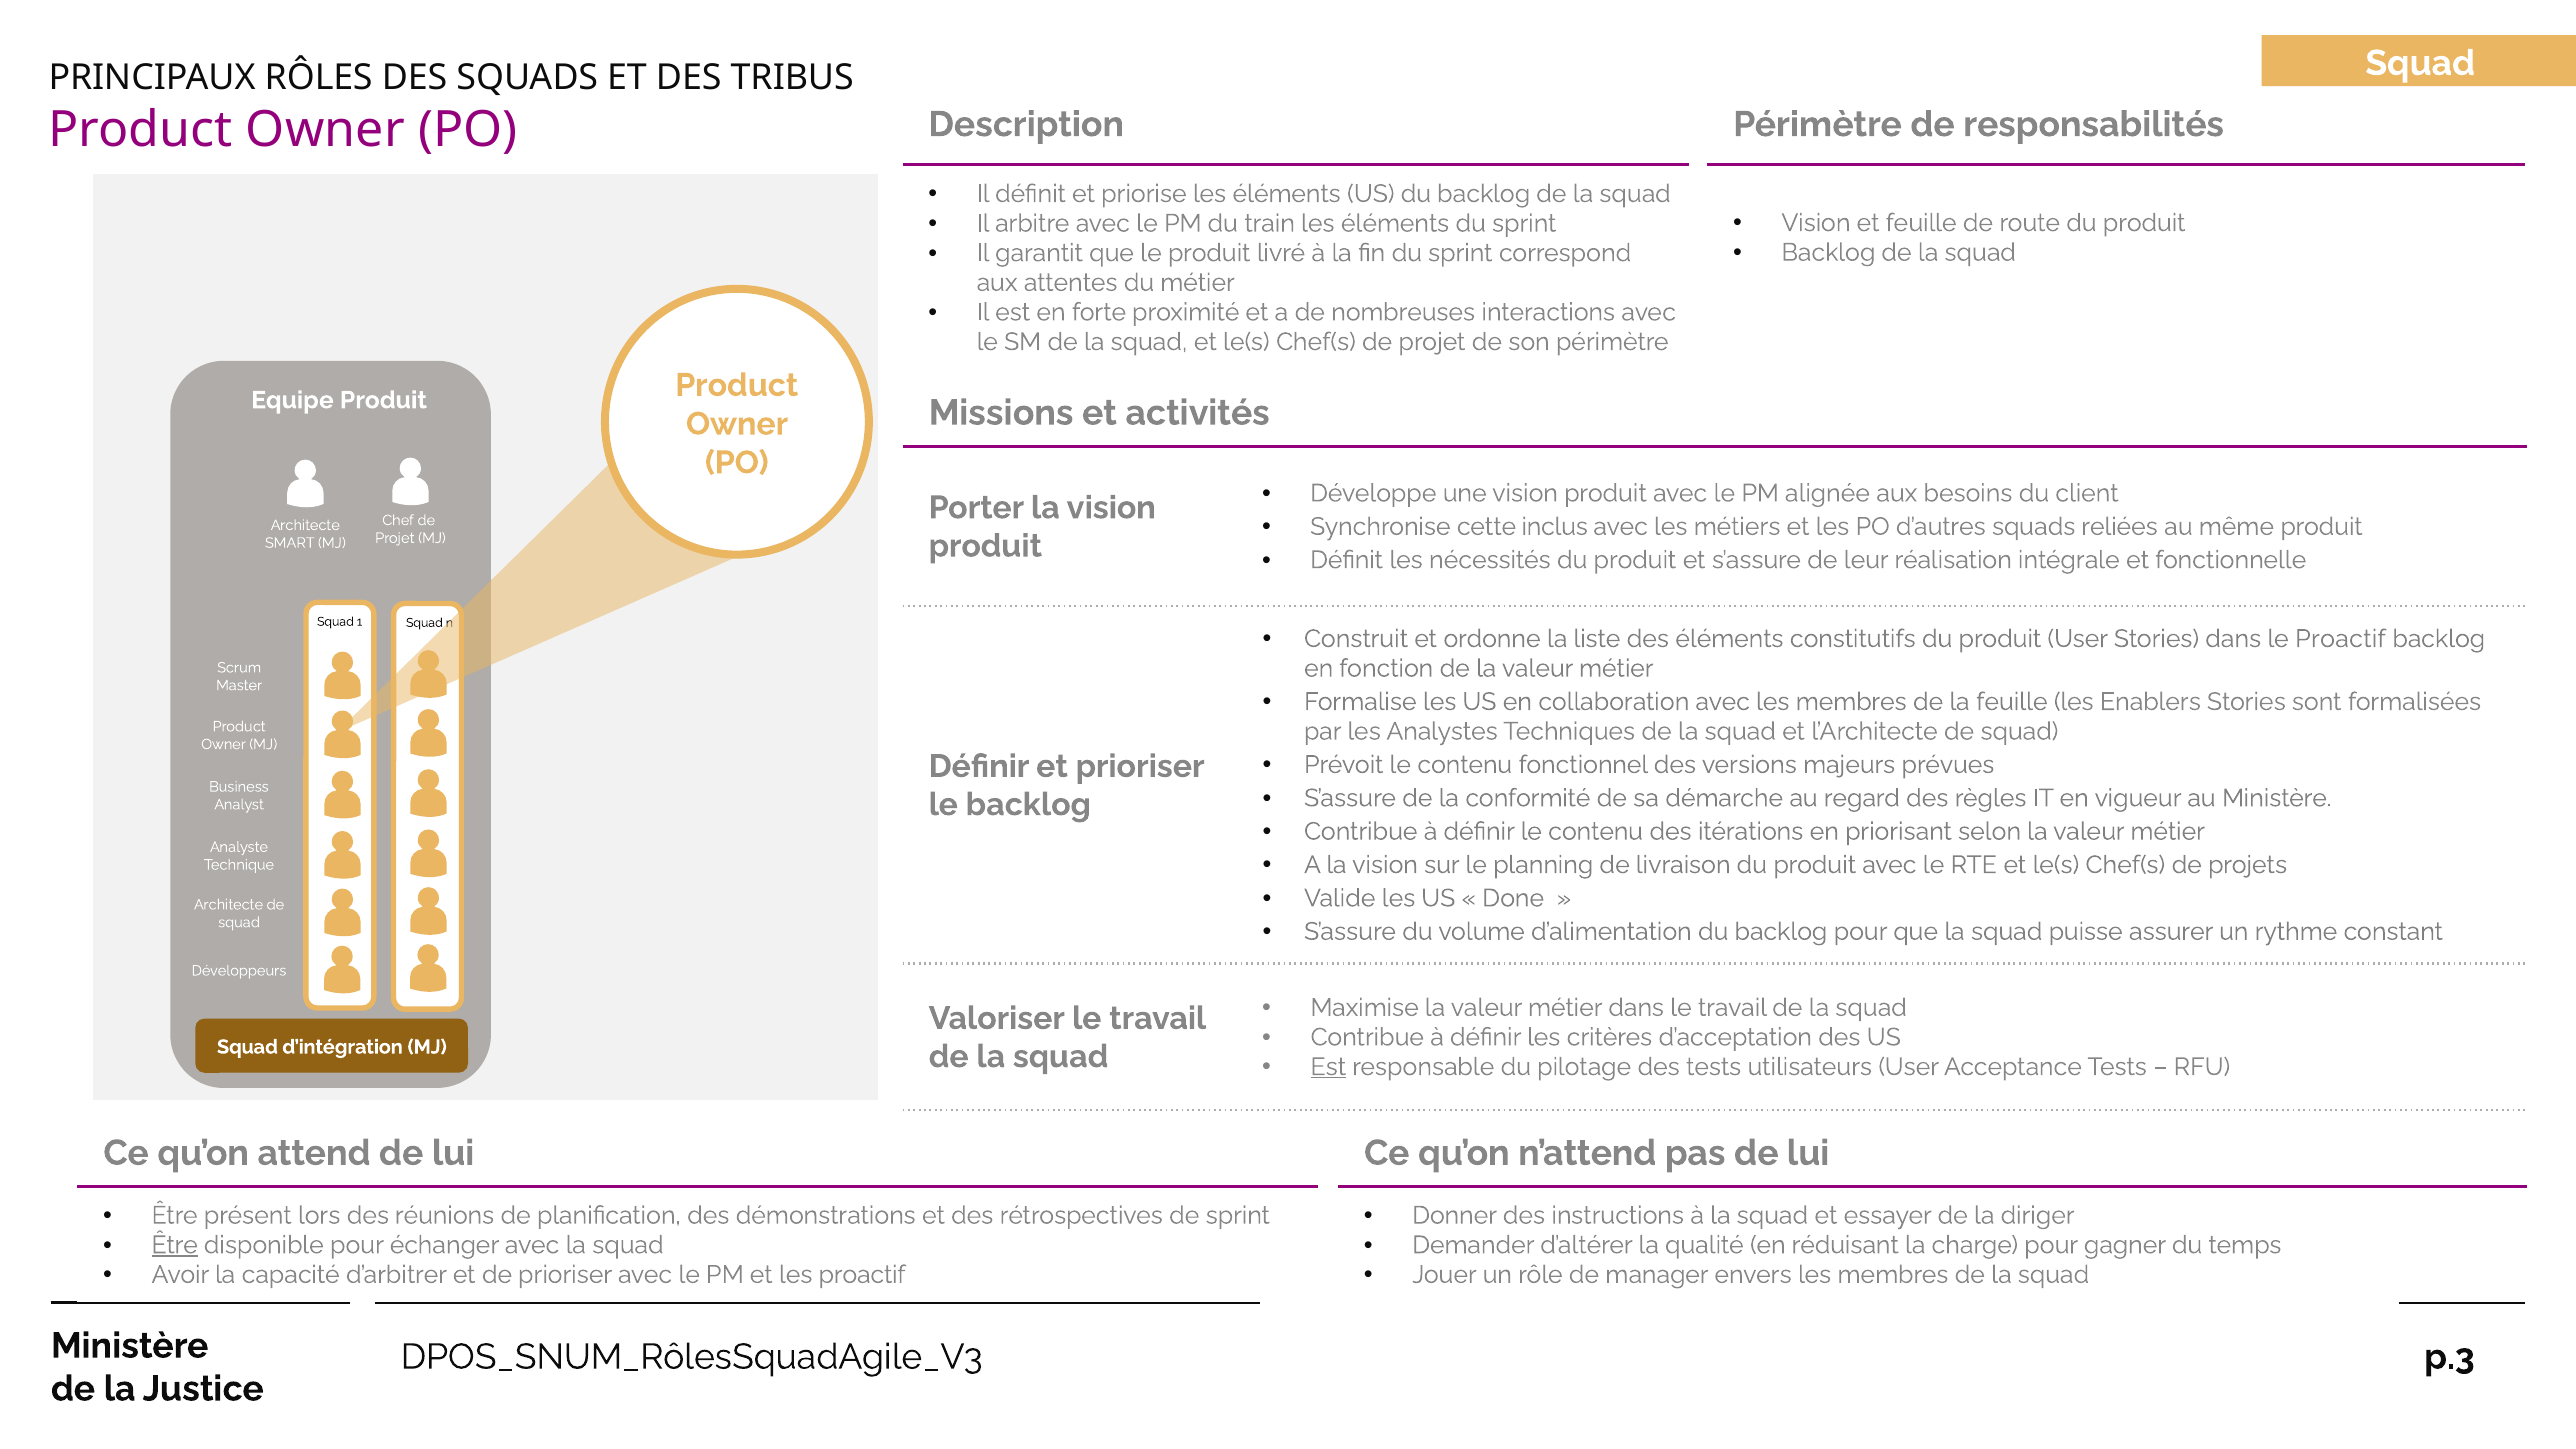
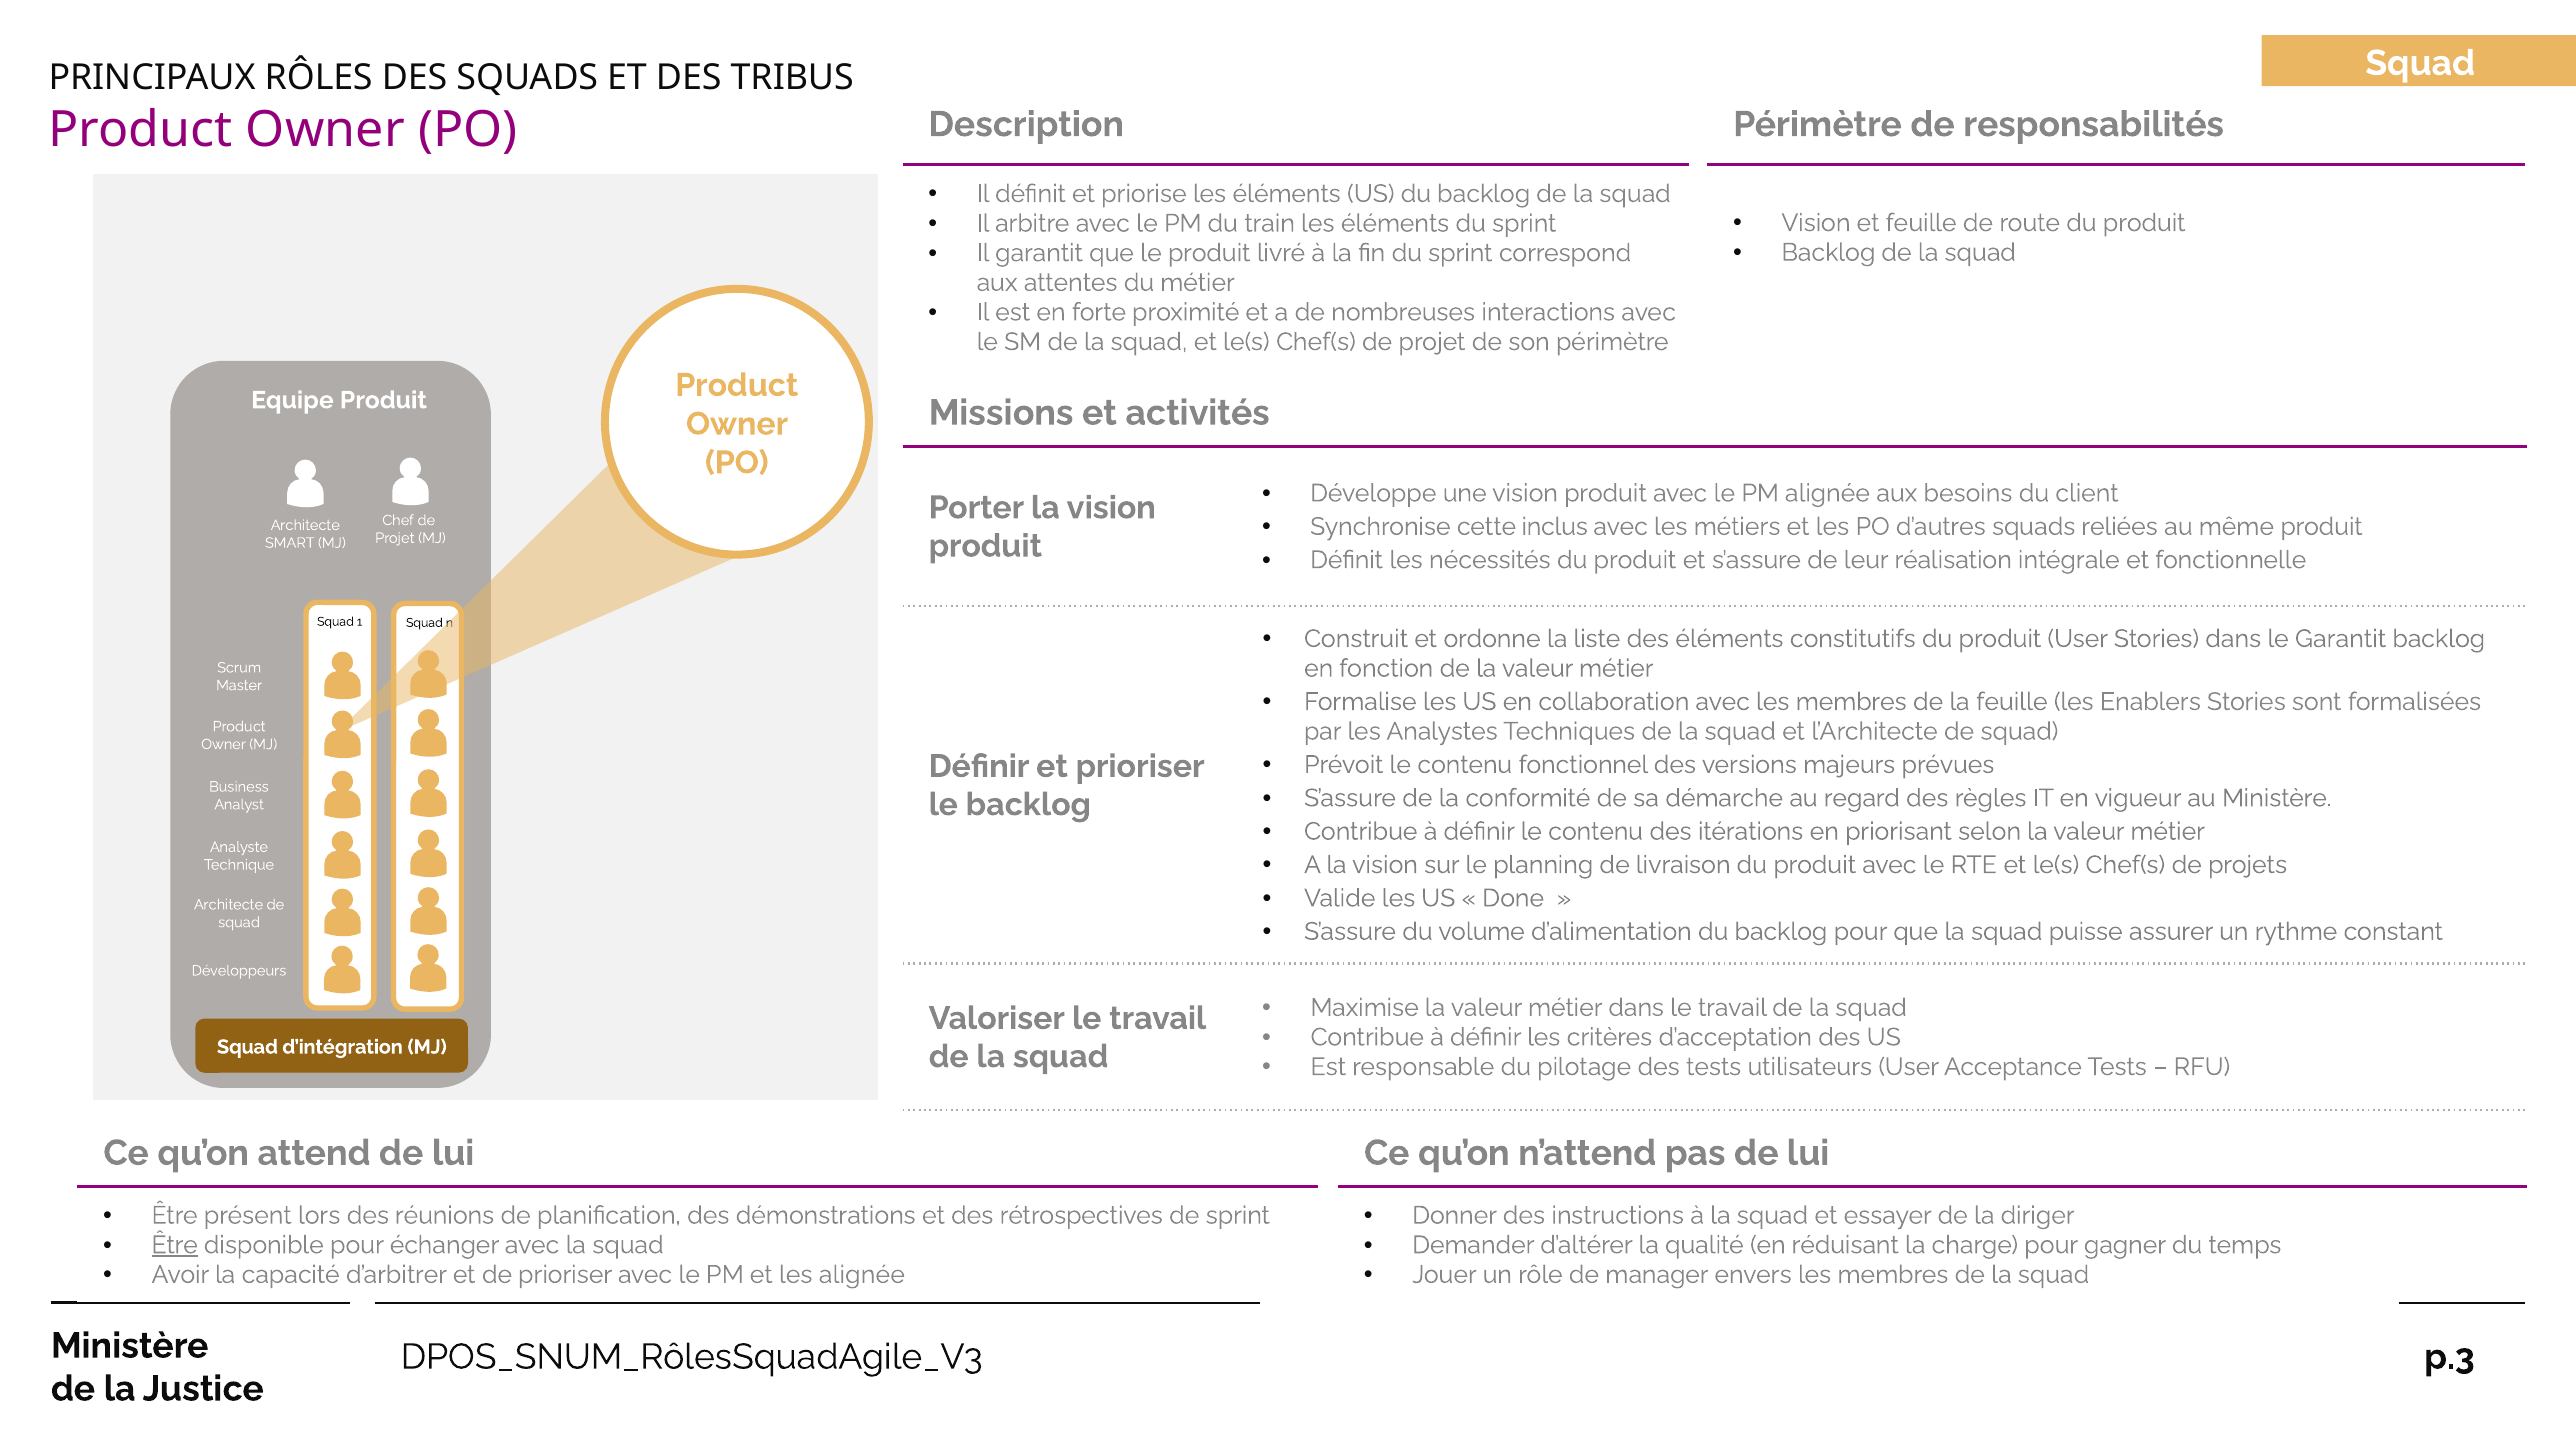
le Proactif: Proactif -> Garantit (2341, 639)
Est underline: present -> none (1328, 1067)
les proactif: proactif -> alignée (862, 1275)
